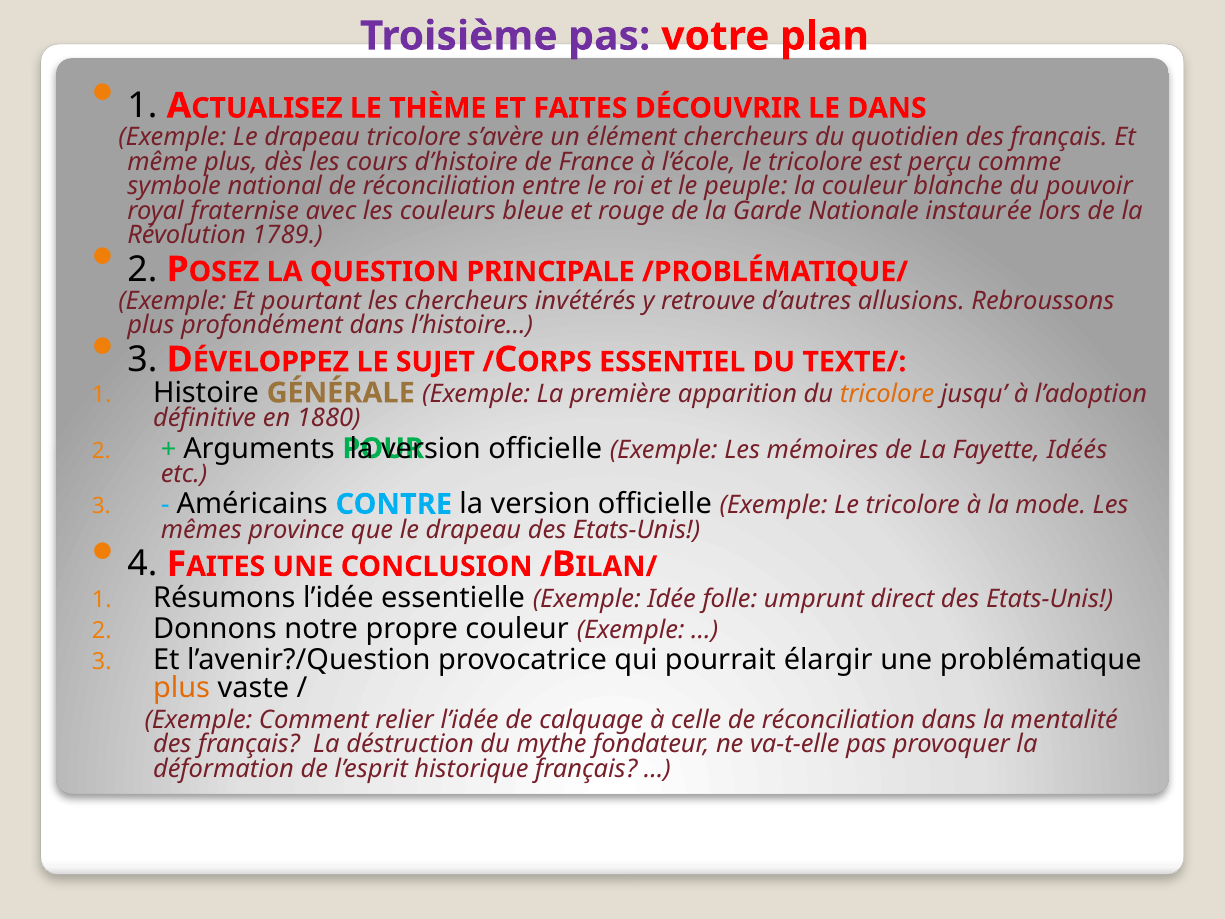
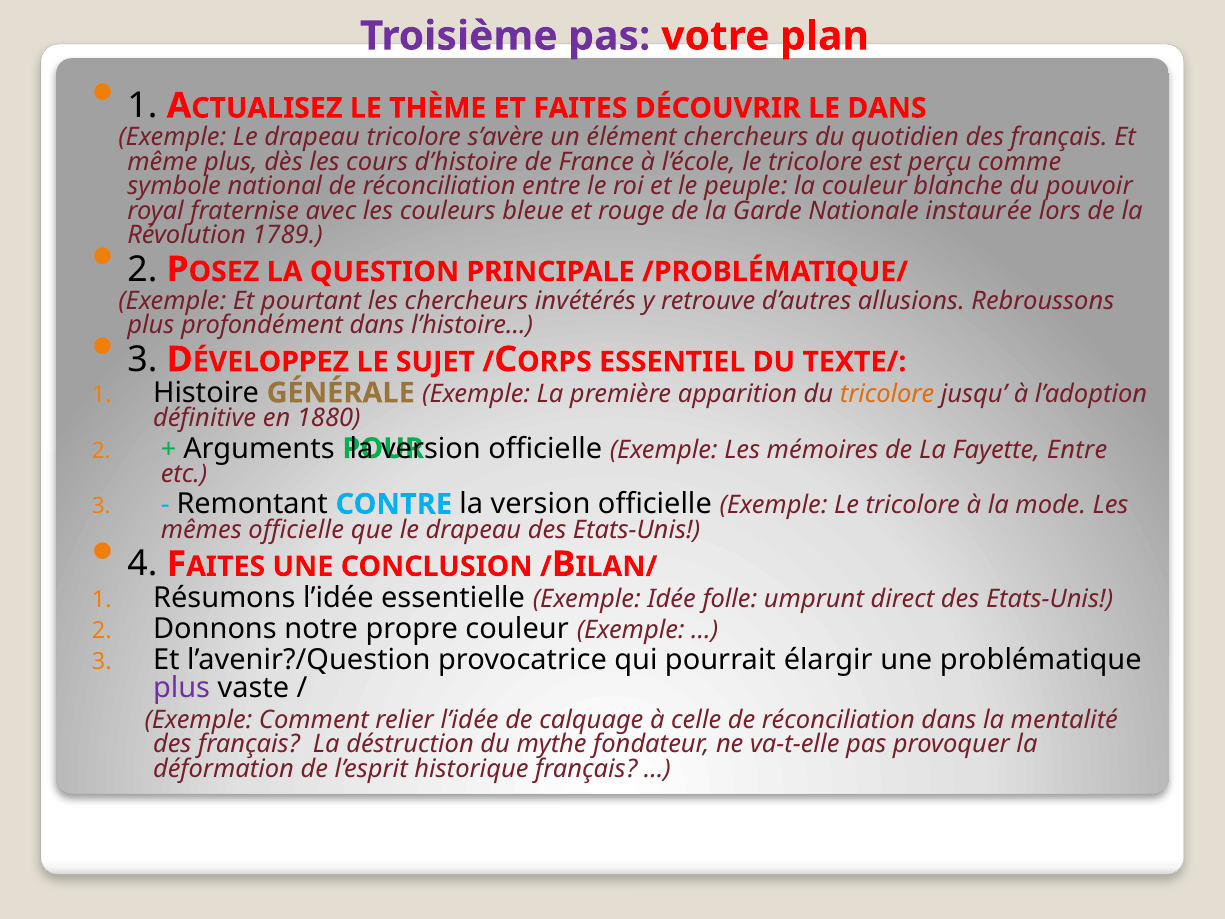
Fayette Idéés: Idéés -> Entre (1077, 450)
Américains: Américains -> Remontant (252, 504)
mêmes province: province -> officielle (296, 530)
plus colour: orange -> purple (182, 687)
